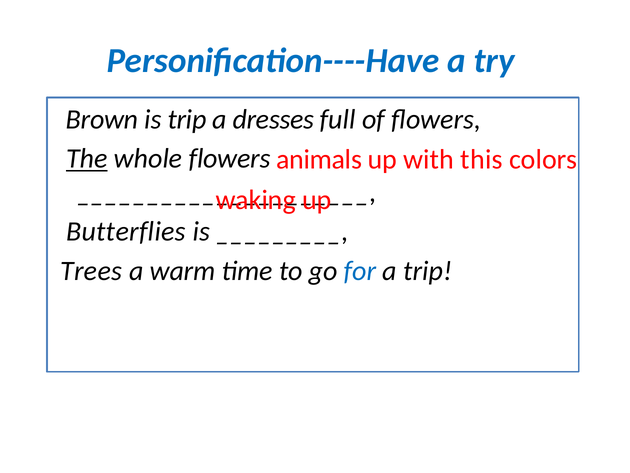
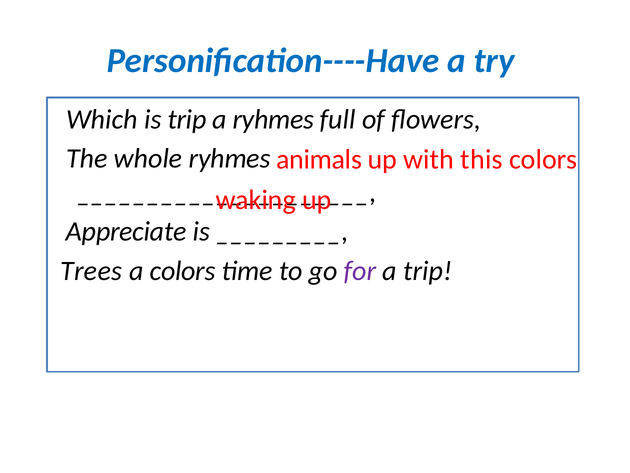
Brown: Brown -> Which (102, 119)
a dresses: dresses -> ryhmes (273, 119)
The underline: present -> none (87, 158)
whole flowers: flowers -> ryhmes (230, 158)
Butterflies: Butterflies -> Appreciate (126, 231)
a warm: warm -> colors (183, 270)
for colour: blue -> purple (360, 270)
